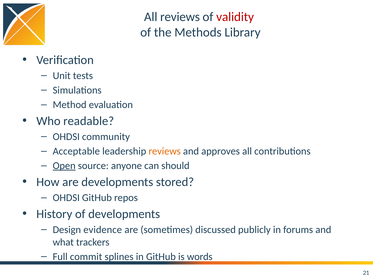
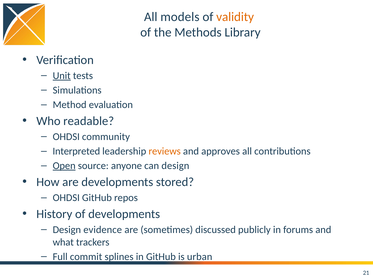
All reviews: reviews -> models (180, 17)
validity colour: red -> orange (235, 17)
Unit underline: none -> present (62, 76)
Acceptable: Acceptable -> Interpreted (76, 151)
can should: should -> design (175, 166)
words: words -> urban (200, 256)
